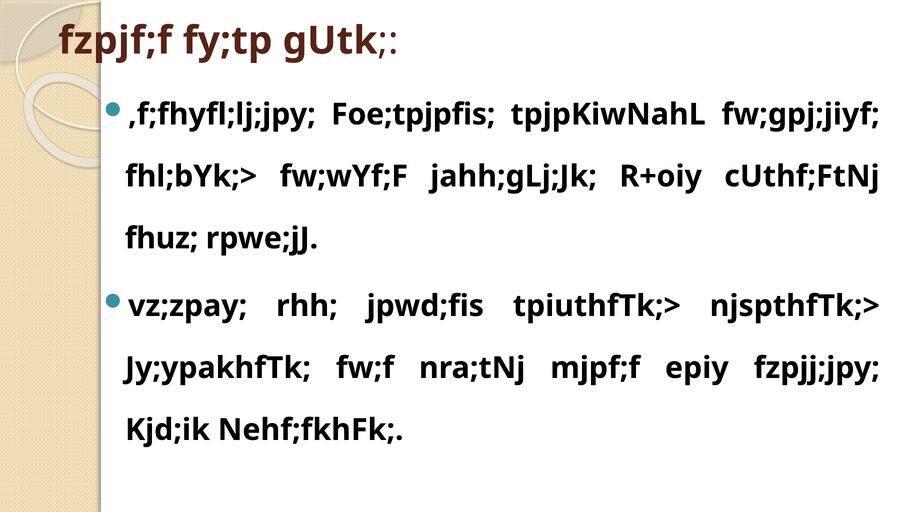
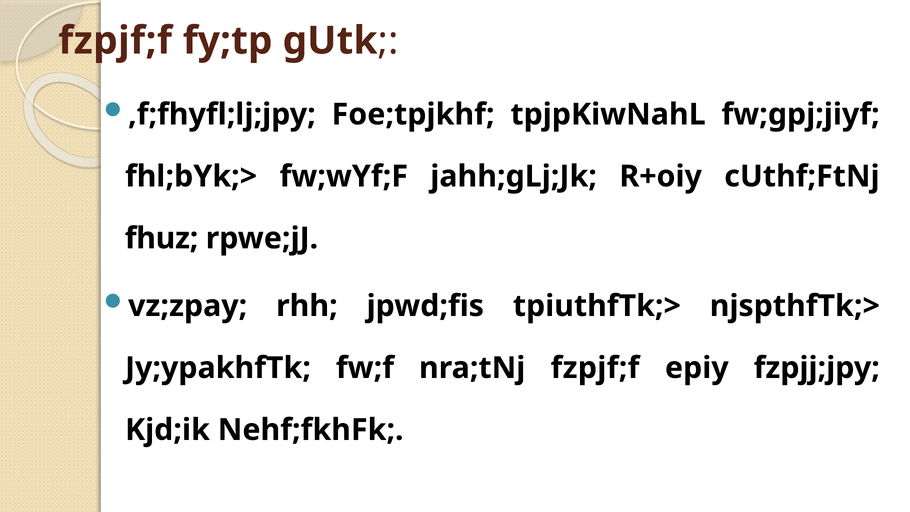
Foe;tpjpfis: Foe;tpjpfis -> Foe;tpjkhf (413, 114)
nra;tNj mjpf;f: mjpf;f -> fzpjf;f (595, 368)
